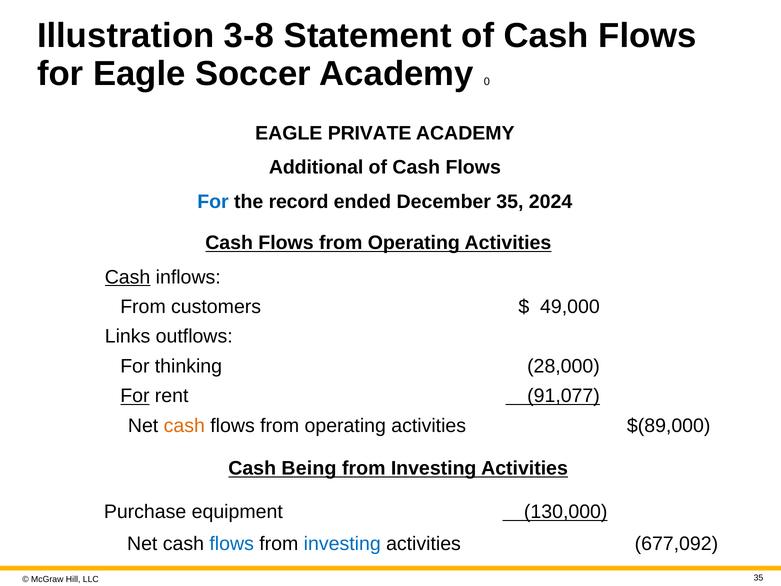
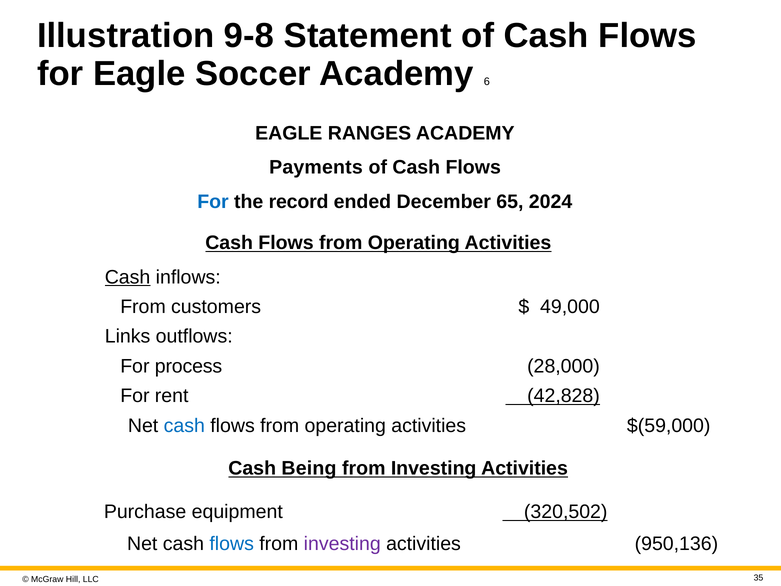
3-8: 3-8 -> 9-8 (249, 36)
0: 0 -> 6 (487, 81)
PRIVATE: PRIVATE -> RANGES (370, 133)
Additional: Additional -> Payments (316, 167)
December 35: 35 -> 65 (510, 202)
thinking: thinking -> process (189, 366)
For underline: present -> none (135, 396)
91,077: 91,077 -> 42,828 (563, 396)
cash colour: orange -> blue (184, 425)
$(89,000: $(89,000 -> $(59,000 (669, 425)
130,000: 130,000 -> 320,502 (566, 512)
investing colour: blue -> purple (342, 543)
677,092: 677,092 -> 950,136 (676, 543)
